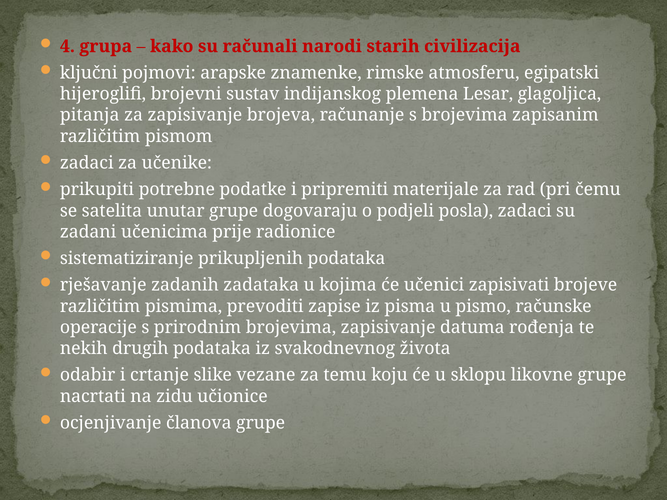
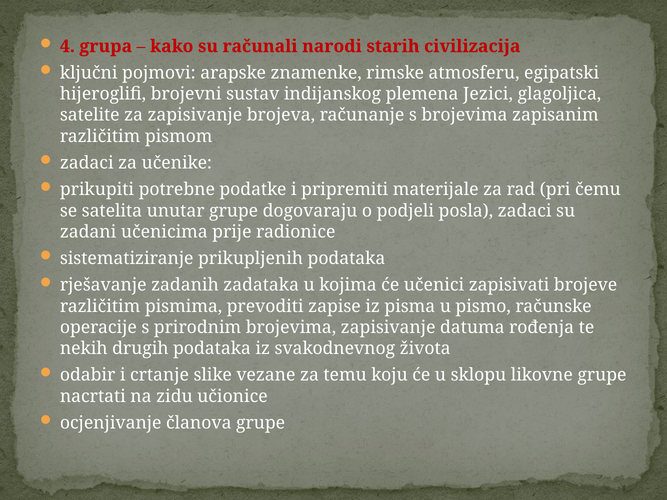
Lesar: Lesar -> Jezici (488, 94)
pitanja: pitanja -> satelite (90, 115)
